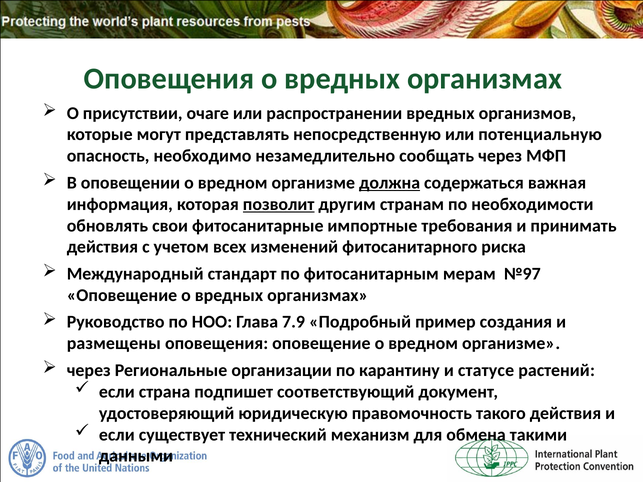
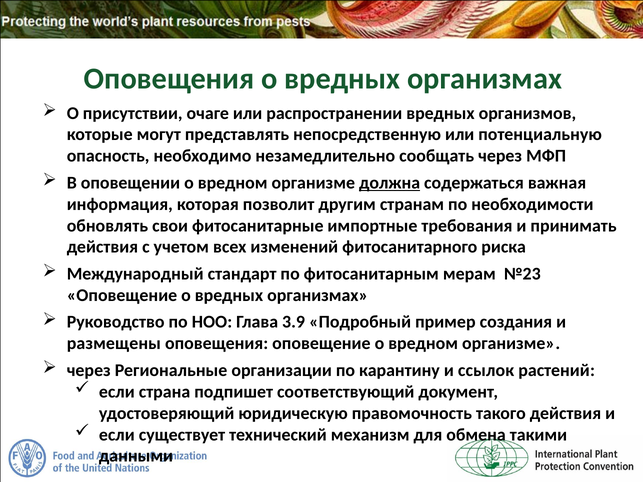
позволит underline: present -> none (279, 204)
№97: №97 -> №23 (522, 274)
7.9: 7.9 -> 3.9 (294, 322)
статусе: статусе -> ссылок (486, 371)
